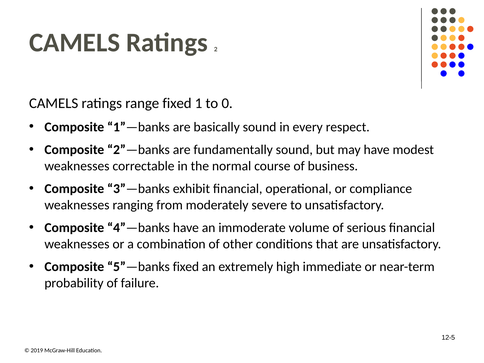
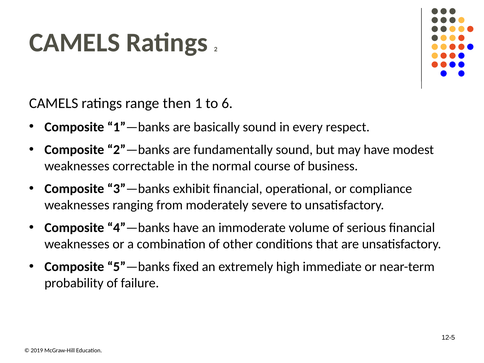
range fixed: fixed -> then (177, 103)
0: 0 -> 6 (227, 103)
